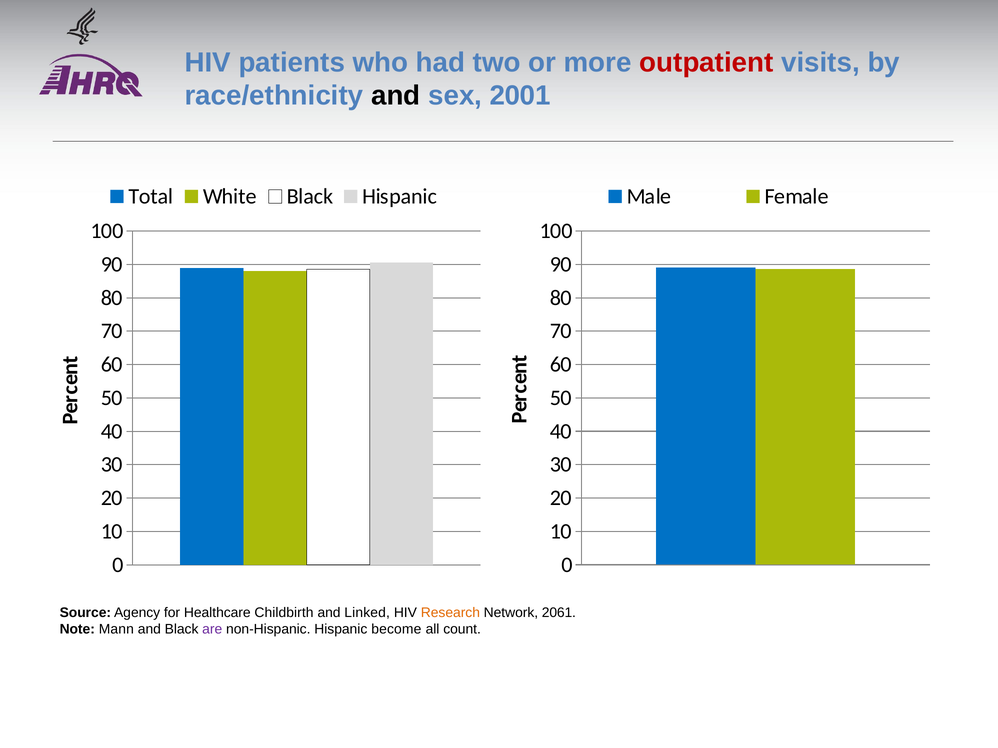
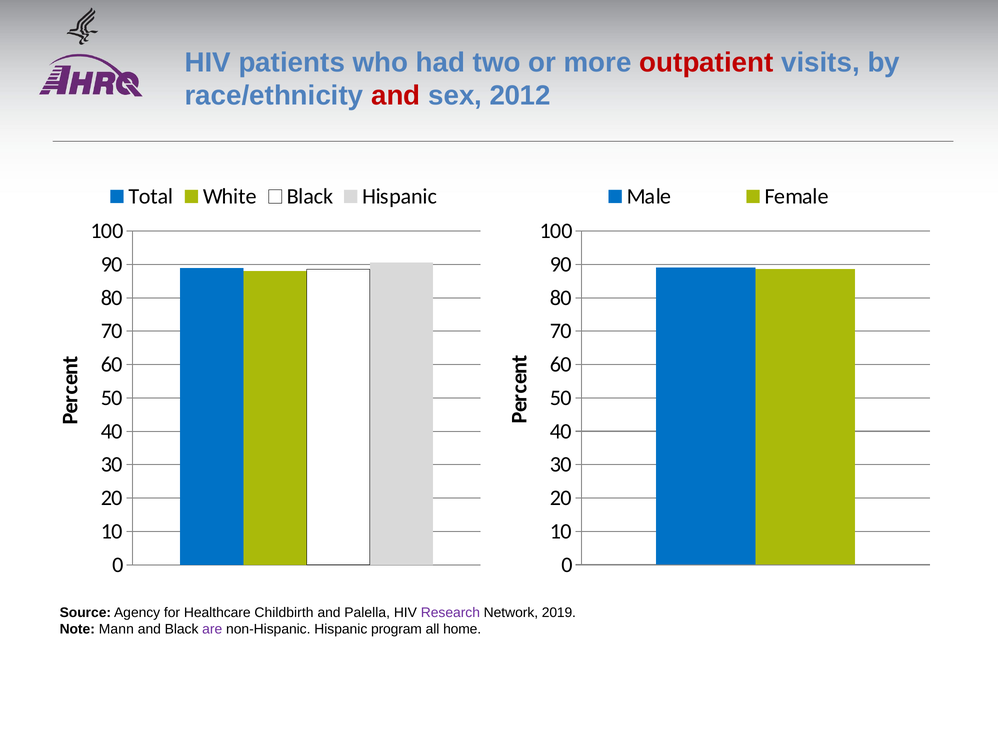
and colour: black -> red (396, 96)
2001: 2001 -> 2012 (520, 96)
Linked: Linked -> Palella (367, 613)
Research colour: orange -> purple (450, 613)
2061: 2061 -> 2019 (559, 613)
become: become -> program (396, 630)
count: count -> home (462, 630)
